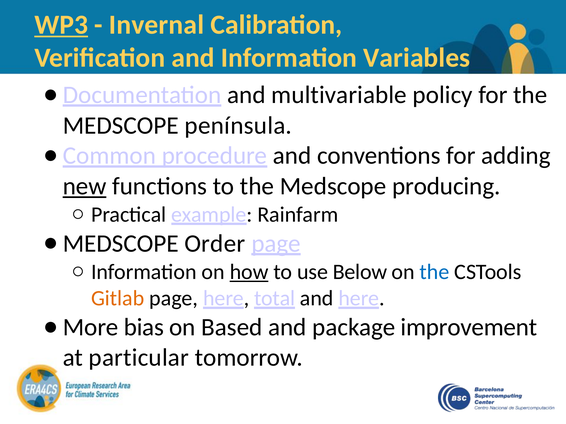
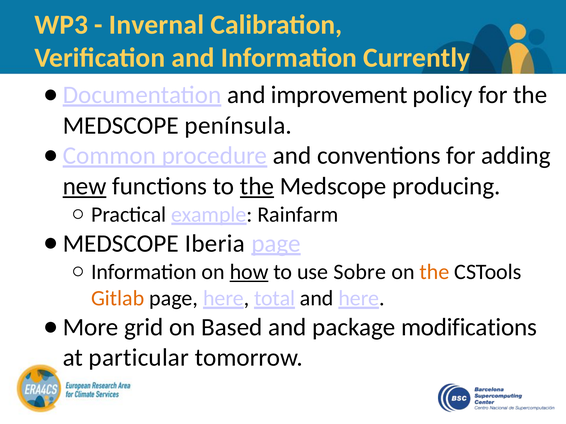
WP3 underline: present -> none (61, 25)
Variables: Variables -> Currently (417, 58)
multivariable: multivariable -> improvement (339, 95)
the underline: none -> present (257, 187)
Order: Order -> Iberia (215, 244)
Below: Below -> Sobre (360, 272)
the colour: blue -> orange (434, 272)
bias: bias -> grid (144, 328)
improvement: improvement -> modifications (469, 328)
